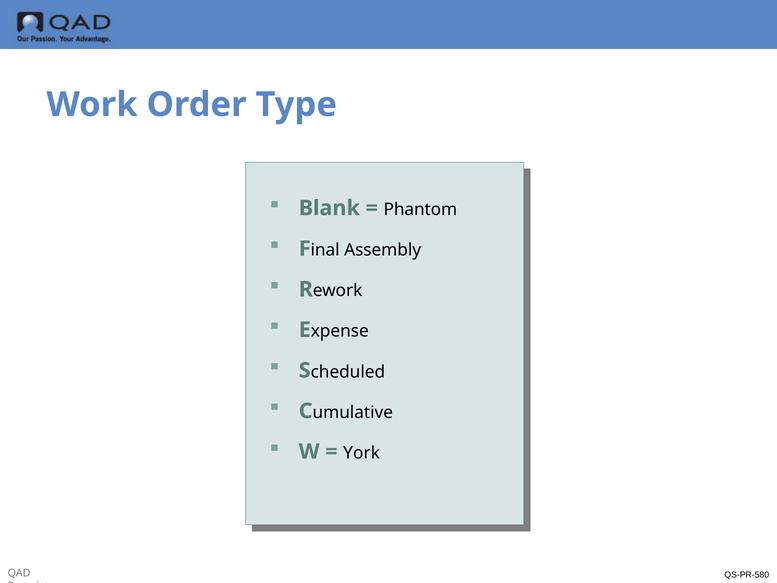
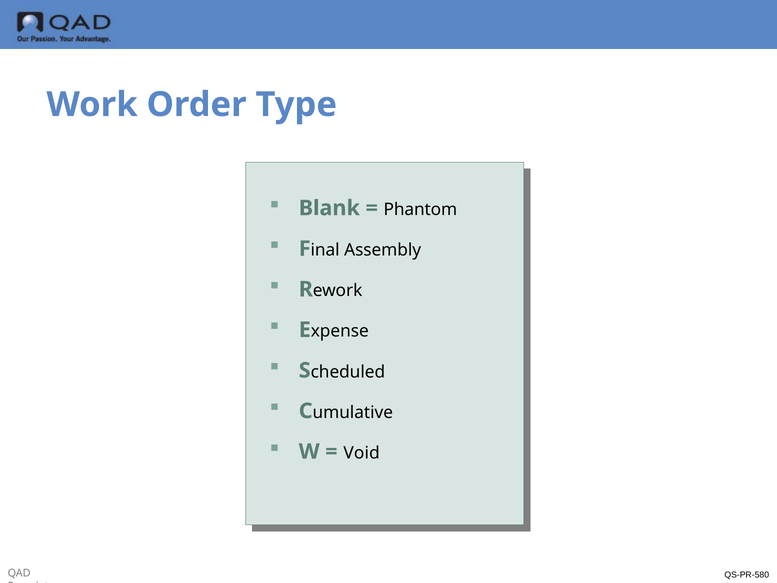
York: York -> Void (362, 453)
